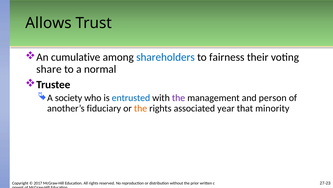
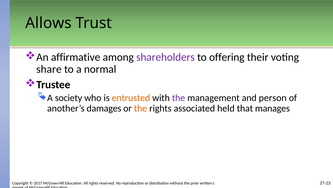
cumulative: cumulative -> affirmative (76, 57)
shareholders colour: blue -> purple (166, 57)
fairness: fairness -> offering (227, 57)
entrusted colour: blue -> orange (131, 97)
fiduciary: fiduciary -> damages (104, 108)
year: year -> held (226, 108)
minority: minority -> manages (272, 108)
